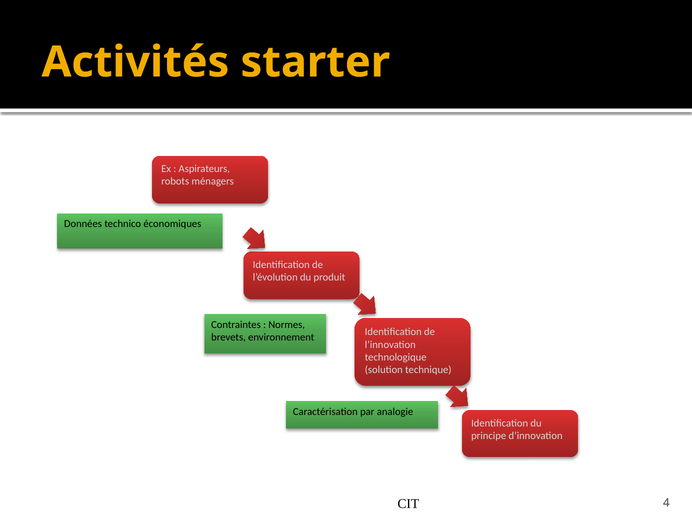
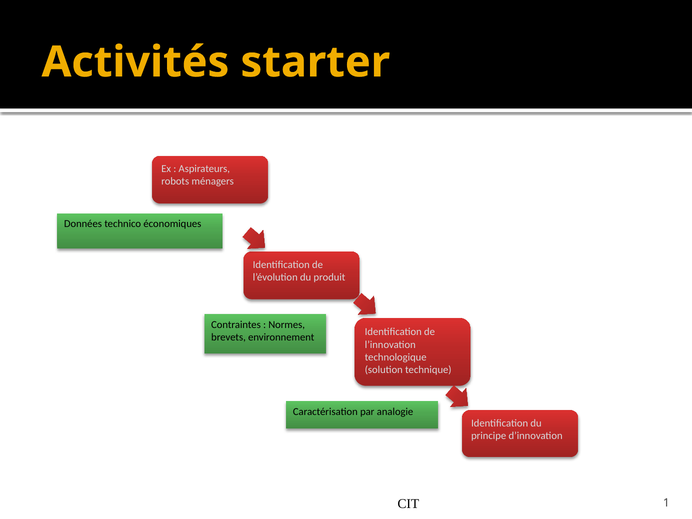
4: 4 -> 1 (666, 503)
